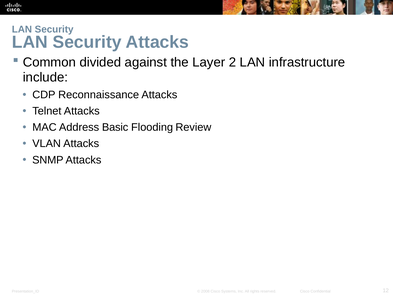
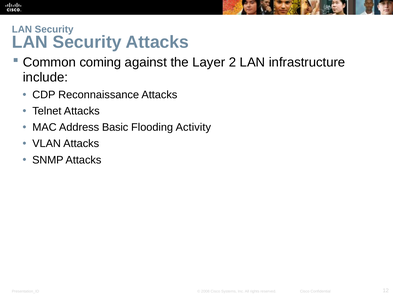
divided: divided -> coming (100, 62)
Review: Review -> Activity (193, 127)
